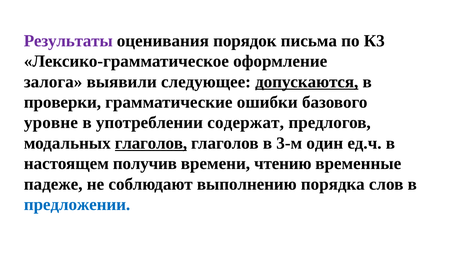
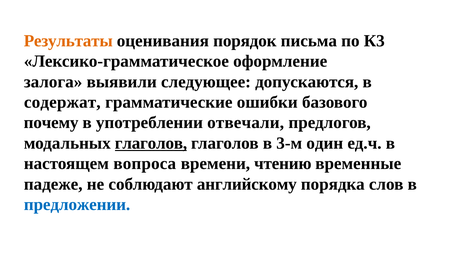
Результаты colour: purple -> orange (68, 41)
допускаются underline: present -> none (307, 82)
проверки: проверки -> содержат (62, 102)
уровне: уровне -> почему (51, 123)
содержат: содержат -> отвечали (246, 123)
получив: получив -> вопроса (145, 164)
выполнению: выполнению -> английскому (247, 184)
